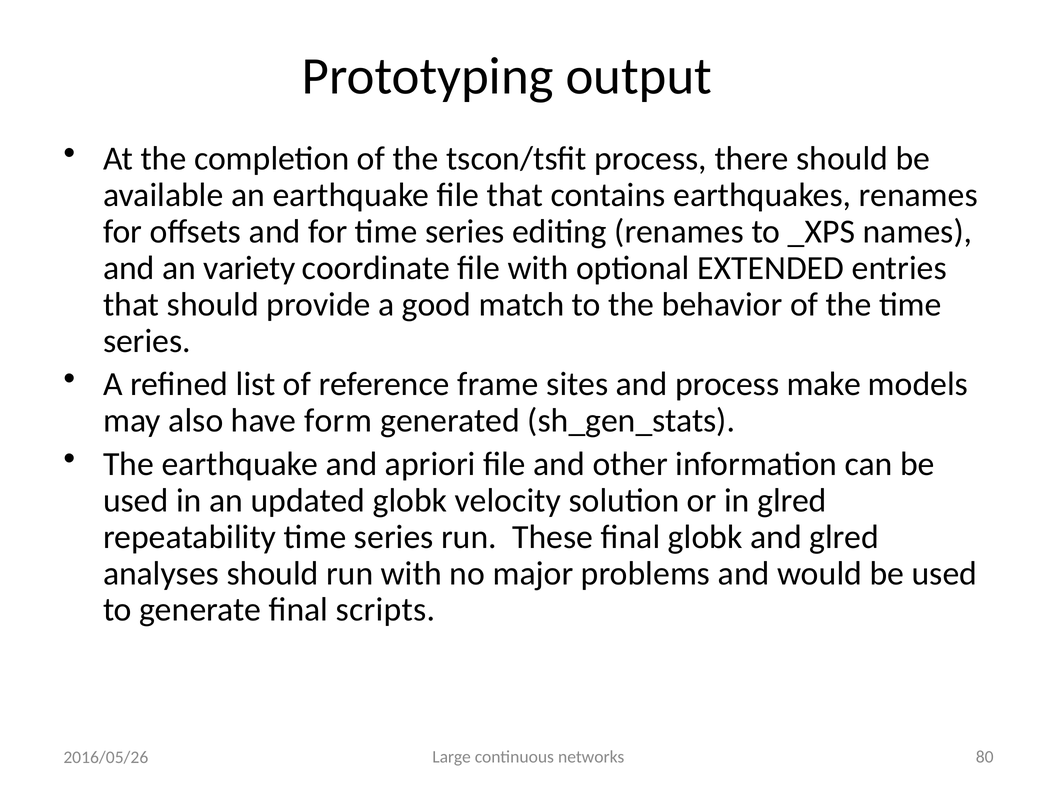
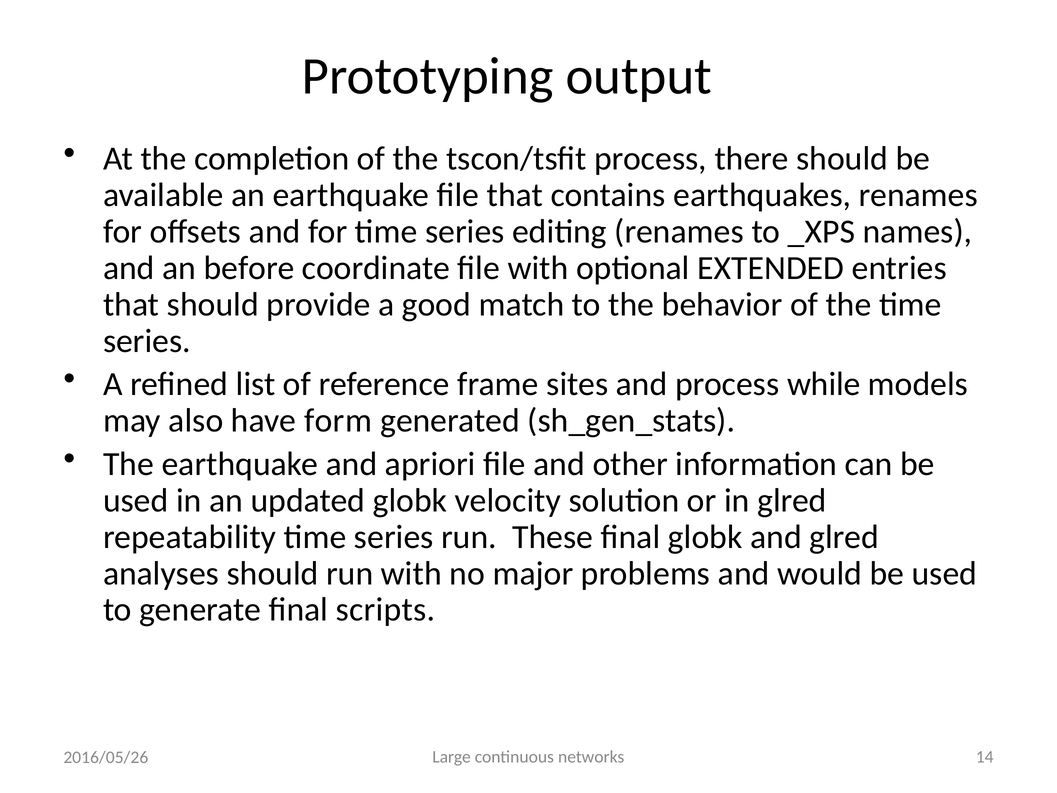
variety: variety -> before (249, 268)
make: make -> while (824, 384)
80: 80 -> 14 (985, 757)
